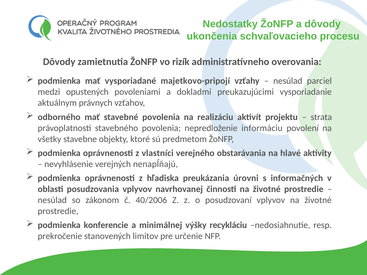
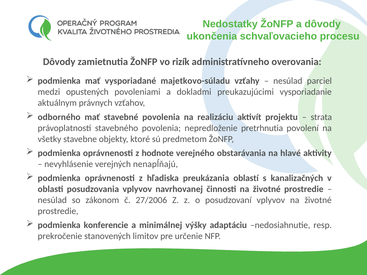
majetkovo-pripojí: majetkovo-pripojí -> majetkovo-súladu (195, 81)
informáciu: informáciu -> pretrhnutia (262, 128)
vlastníci: vlastníci -> hodnote (158, 153)
úrovni: úrovni -> oblastí (246, 178)
informačných: informačných -> kanalizačných (297, 178)
40/2006: 40/2006 -> 27/2006 (151, 200)
recykláciu: recykláciu -> adaptáciu (228, 225)
